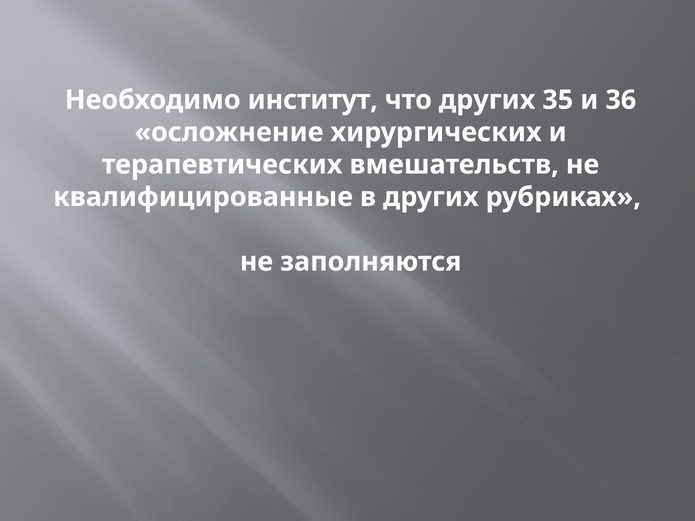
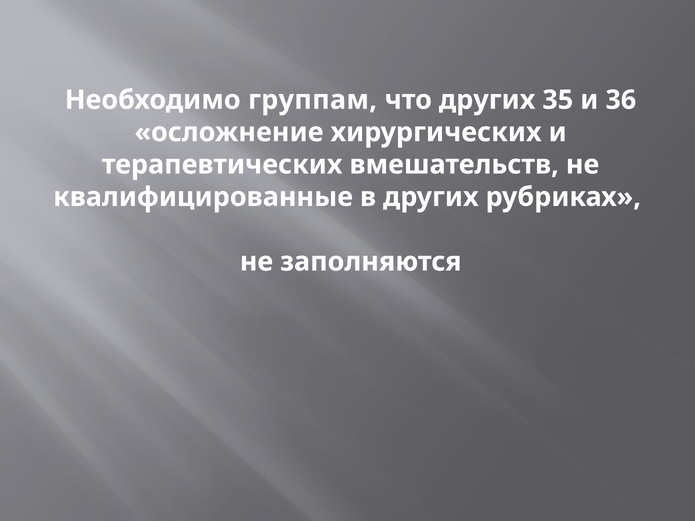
институт: институт -> группам (312, 100)
